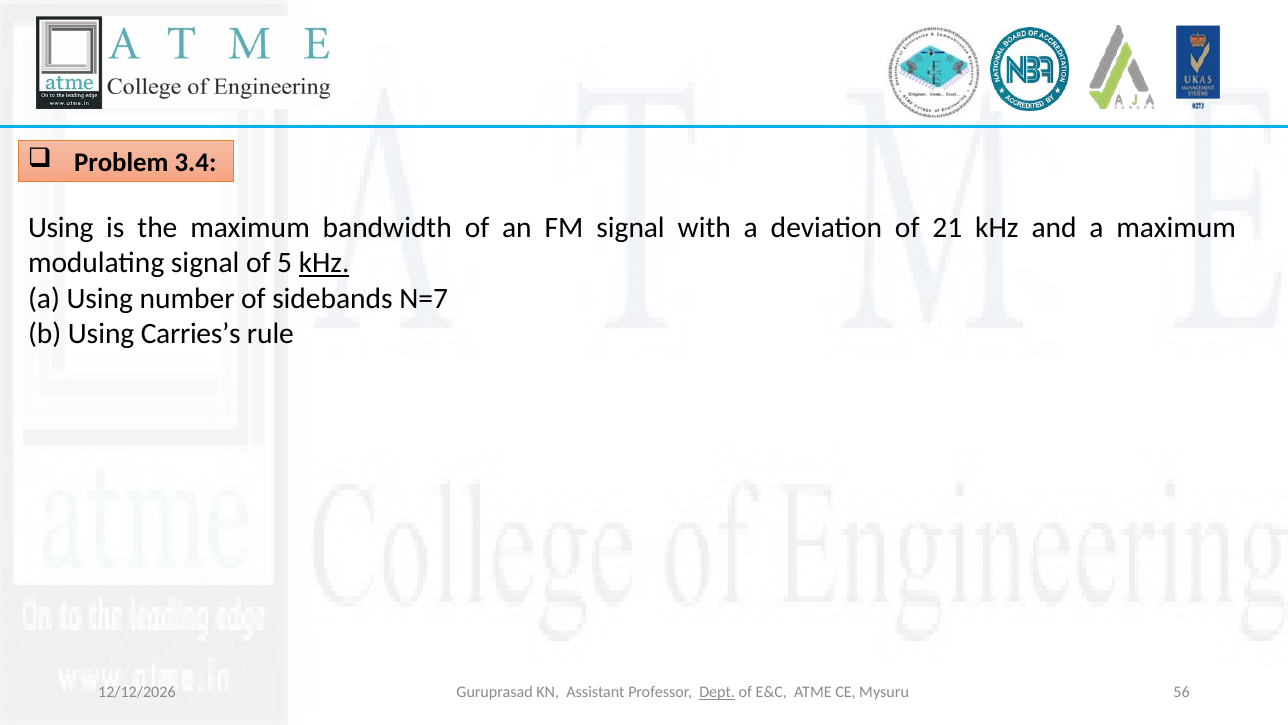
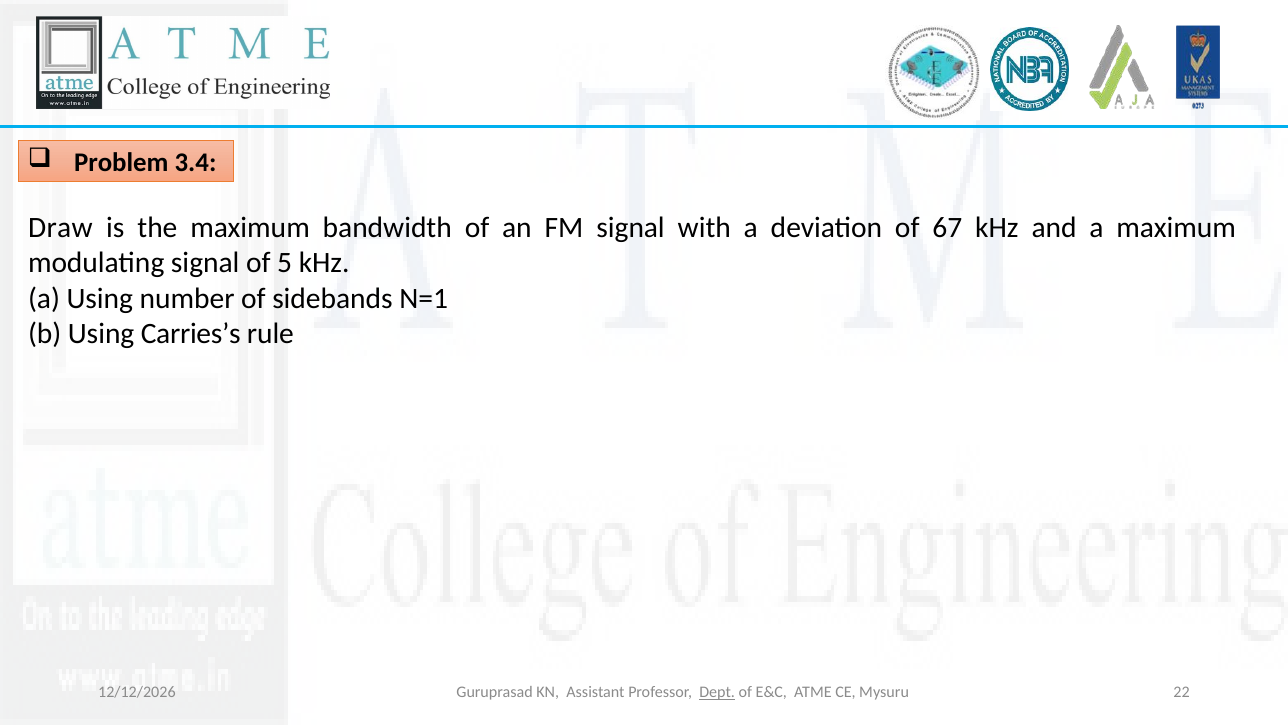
Using: Using -> Draw (60, 227)
21: 21 -> 67 (947, 227)
kHz underline: present -> none (324, 263)
N=7: N=7 -> N=1 (424, 298)
56: 56 -> 22 (1182, 692)
